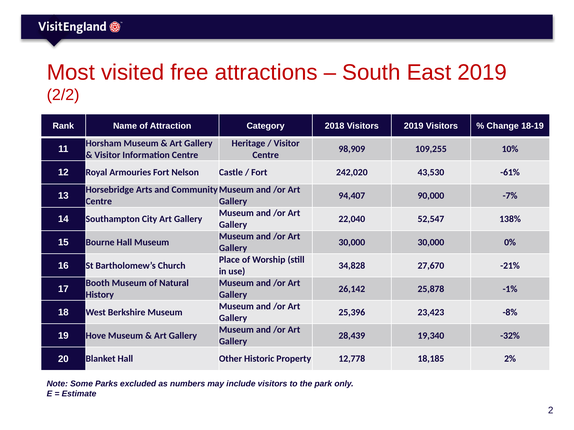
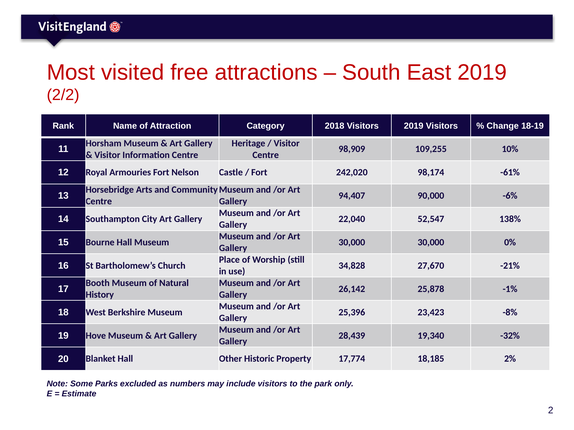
43,530: 43,530 -> 98,174 (431, 173)
-7%: -7% -> -6% (510, 196)
12,778: 12,778 -> 17,774 (352, 359)
